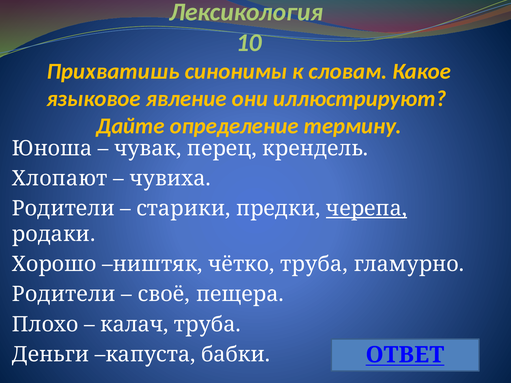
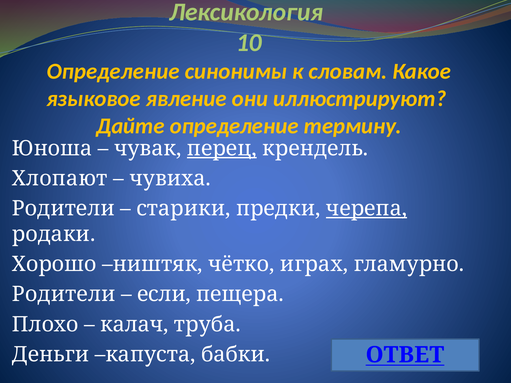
Прихватишь: Прихватишь -> Определение (113, 72)
перец underline: none -> present (222, 149)
чётко труба: труба -> играх (314, 264)
своё: своё -> если (164, 294)
